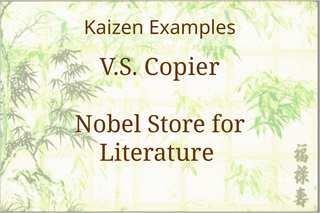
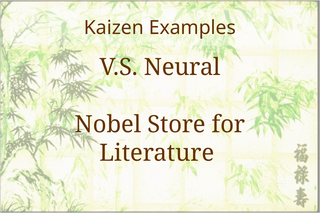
Copier: Copier -> Neural (182, 67)
